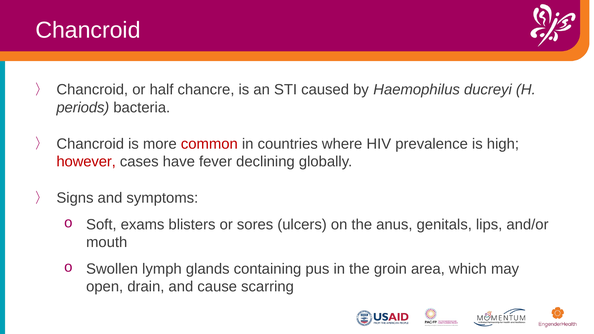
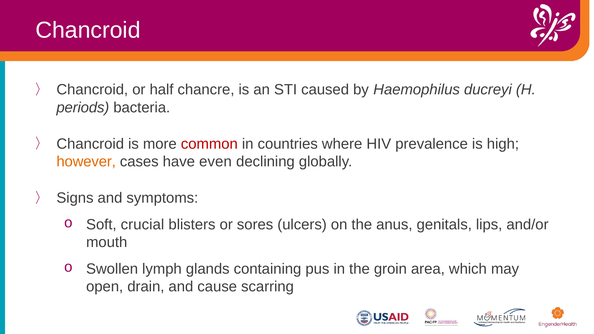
however colour: red -> orange (86, 162)
fever: fever -> even (215, 162)
exams: exams -> crucial (142, 225)
